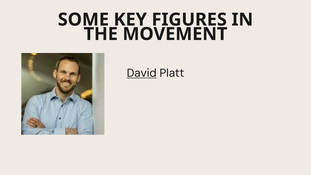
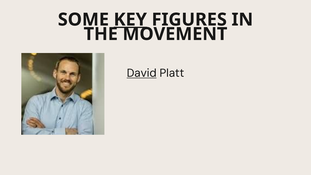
KEY underline: none -> present (130, 20)
